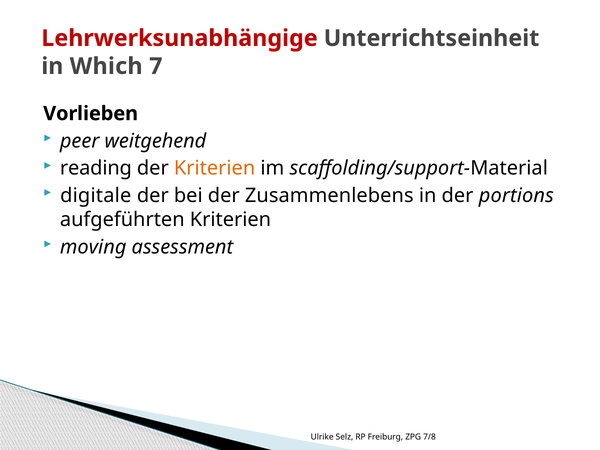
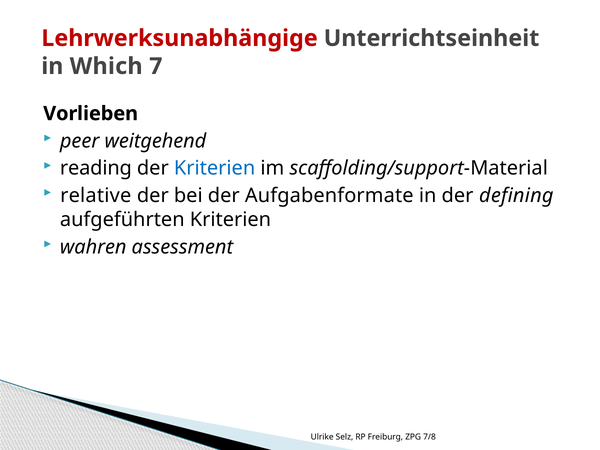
Kriterien colour: orange -> blue (215, 168)
digitale: digitale -> relative (96, 196)
Zusammenlebens: Zusammenlebens -> Aufgabenformate (329, 196)
portions: portions -> defining (516, 196)
moving: moving -> wahren (93, 247)
